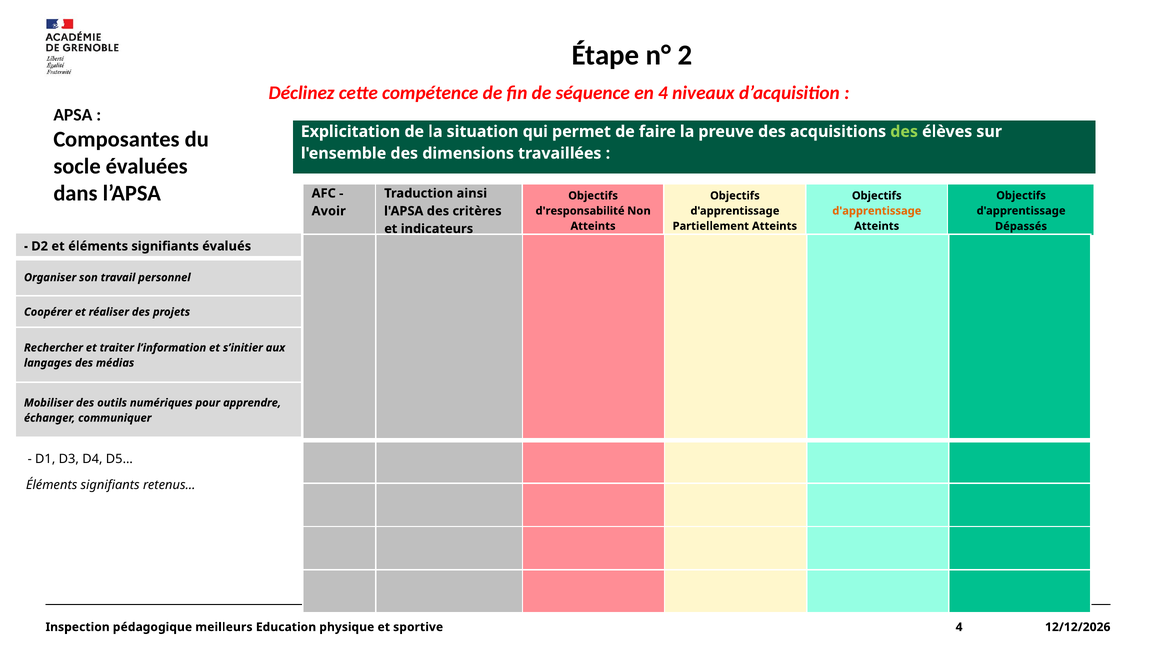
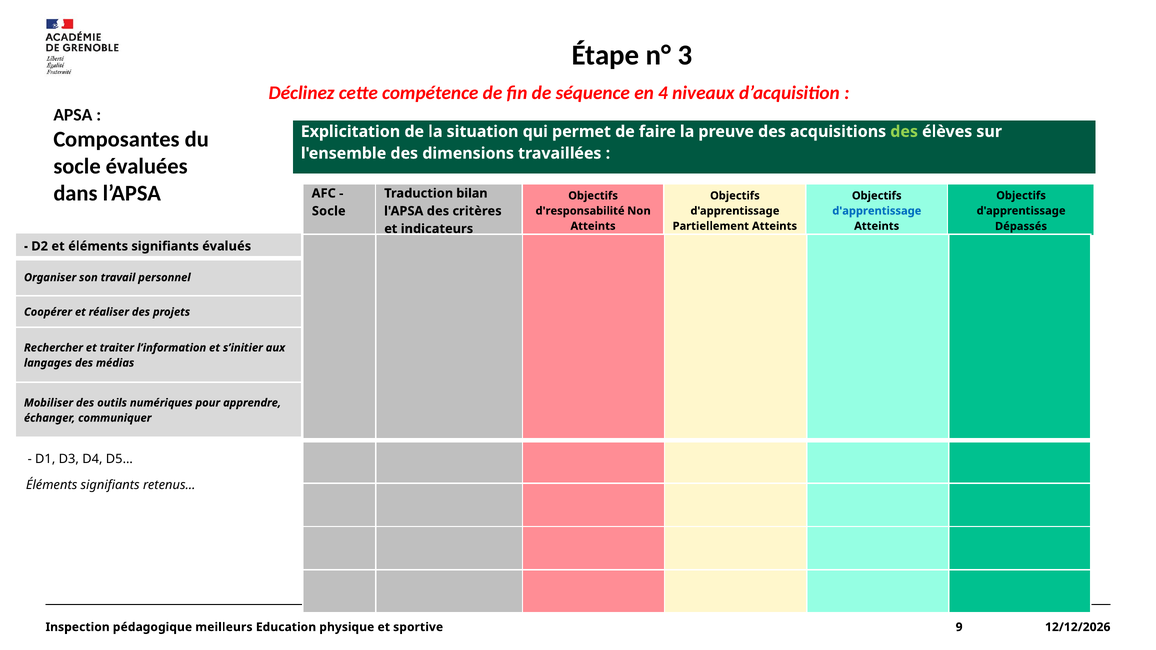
2: 2 -> 3 (685, 55)
ainsi: ainsi -> bilan (472, 193)
Avoir: Avoir -> Socle (329, 211)
d'apprentissage colour: orange -> blue (877, 211)
sportive 4: 4 -> 9 (959, 627)
